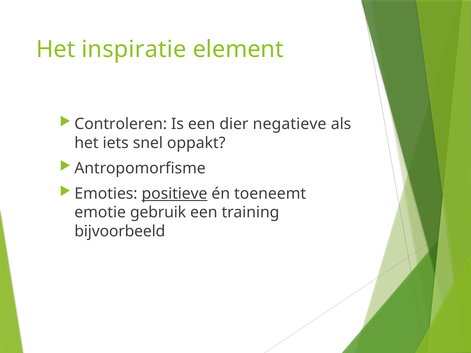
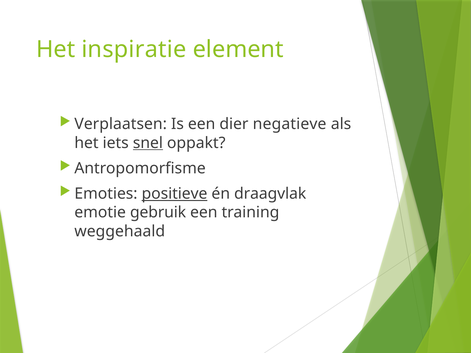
Controleren: Controleren -> Verplaatsen (121, 124)
snel underline: none -> present (148, 143)
toeneemt: toeneemt -> draagvlak (270, 194)
bijvoorbeeld: bijvoorbeeld -> weggehaald (120, 231)
